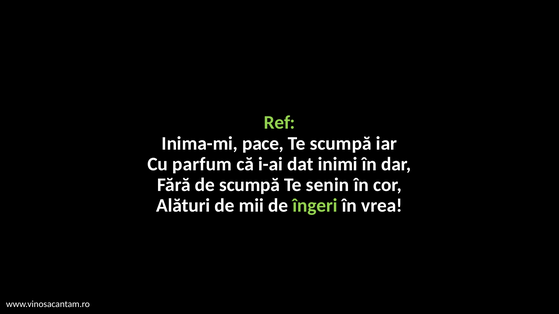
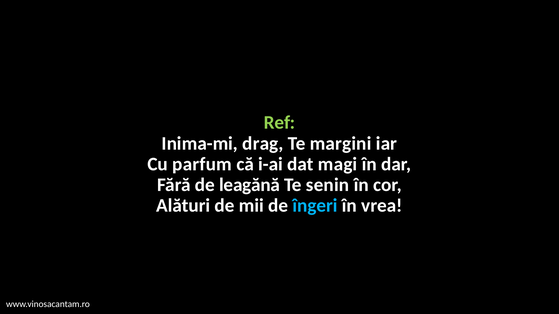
pace: pace -> drag (263, 144)
Te scumpă: scumpă -> margini (341, 144)
inimi: inimi -> magi (338, 164)
de scumpă: scumpă -> leagănă (250, 185)
îngeri colour: light green -> light blue (315, 206)
